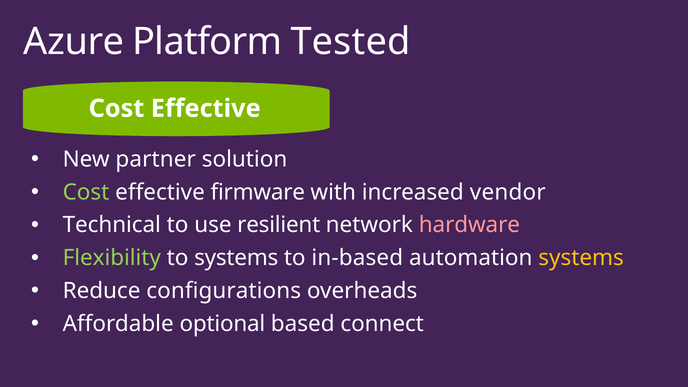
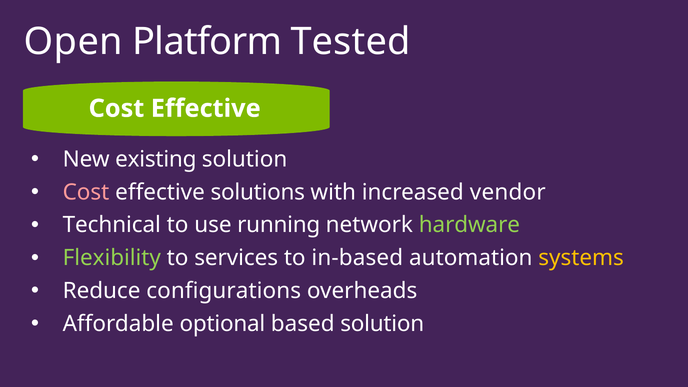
Azure: Azure -> Open (73, 42)
partner: partner -> existing (156, 159)
Cost colour: light green -> pink (86, 192)
firmware: firmware -> solutions (258, 192)
resilient: resilient -> running (279, 225)
hardware colour: pink -> light green (469, 225)
to systems: systems -> services (236, 258)
based connect: connect -> solution (382, 324)
